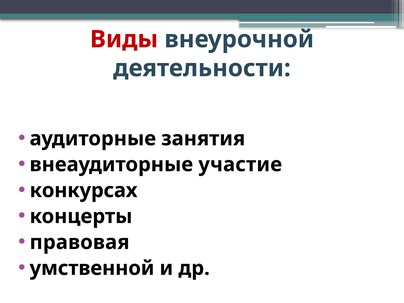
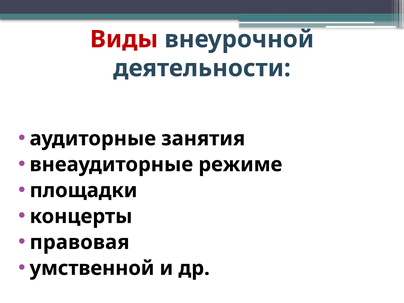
участие: участие -> режиме (240, 165)
конкурсах: конкурсах -> площадки (83, 190)
